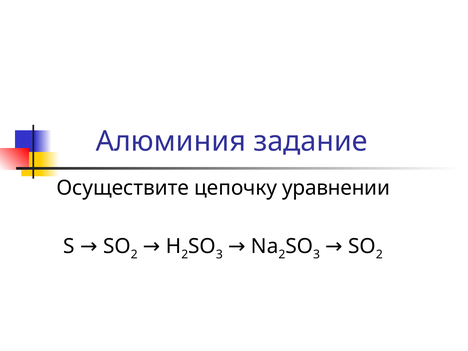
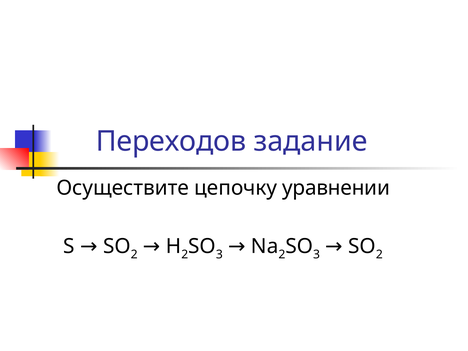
Алюминия: Алюминия -> Переходов (171, 141)
